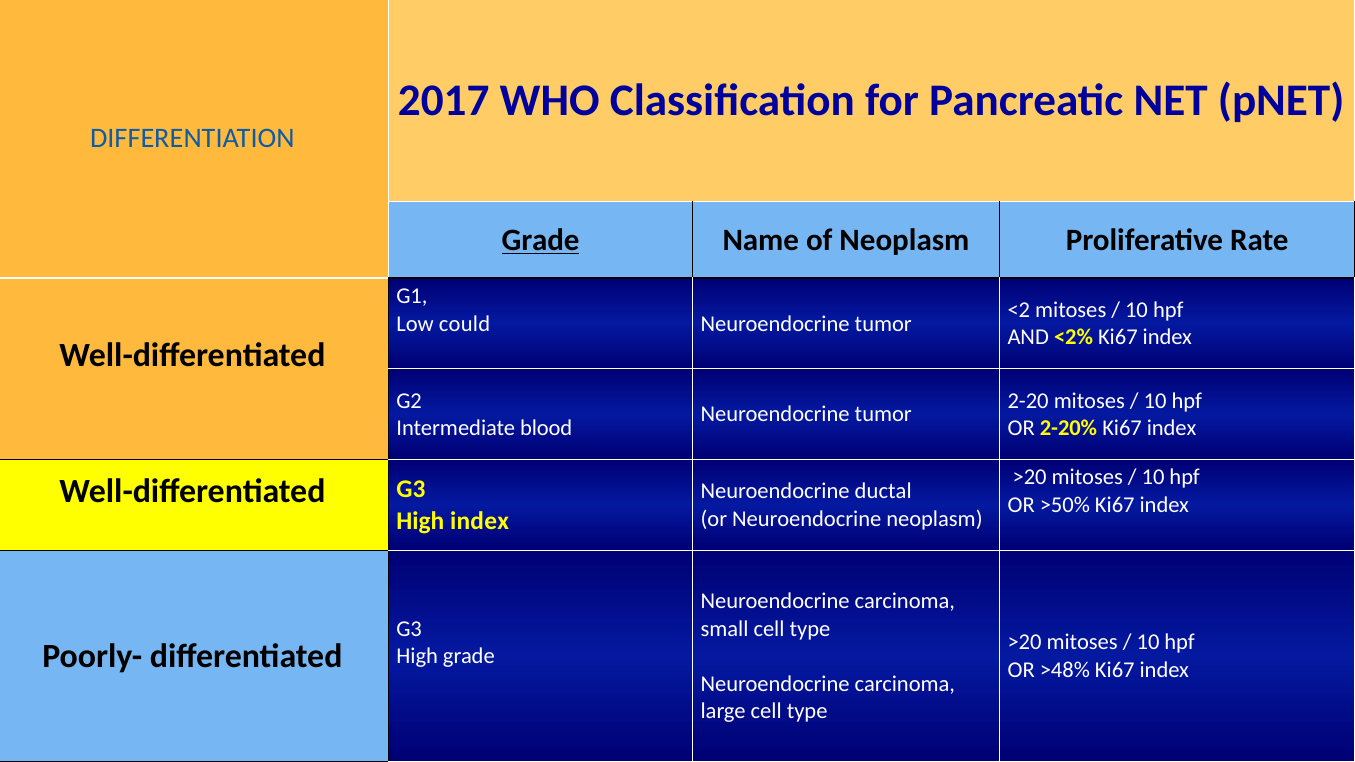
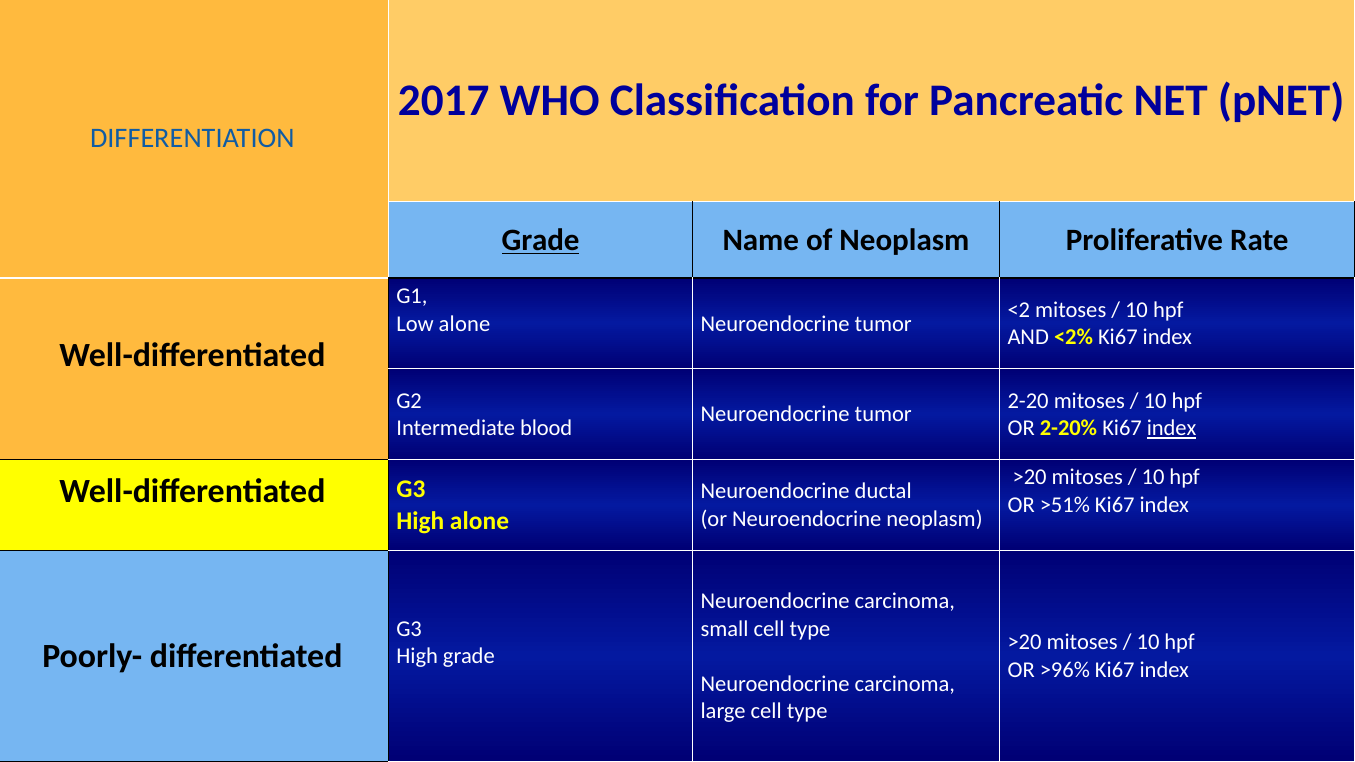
Low could: could -> alone (465, 324)
index underline: none -> present (1172, 428)
>50%: >50% -> >51% (1065, 505)
High index: index -> alone (480, 521)
>48%: >48% -> >96% (1065, 670)
